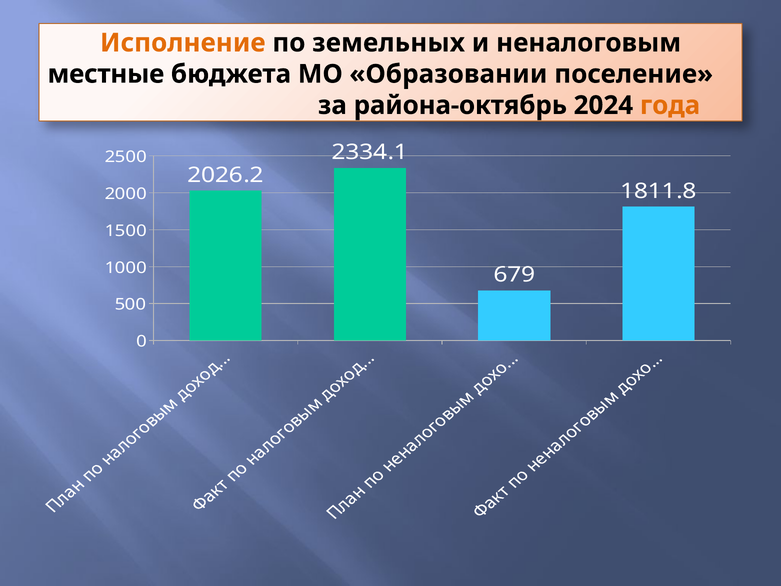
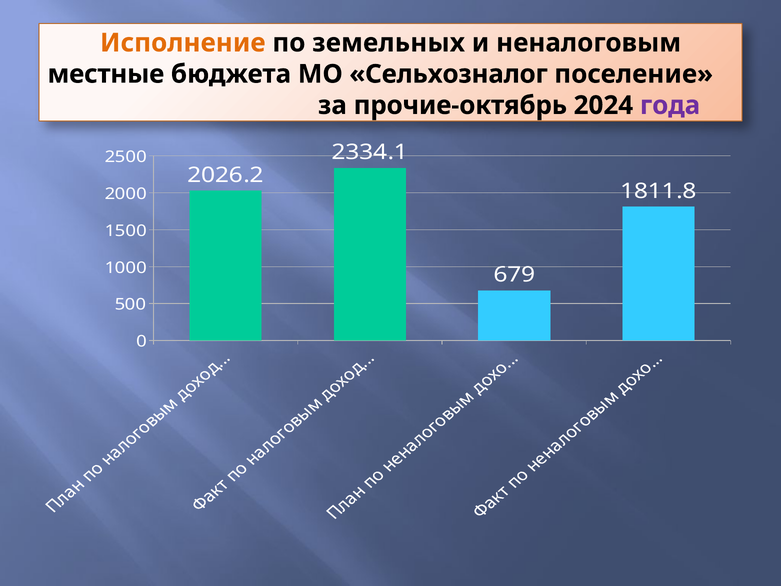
Образовании: Образовании -> Сельхозналог (449, 74)
района-октябрь: района-октябрь -> прочие-октябрь (460, 105)
года colour: orange -> purple (670, 105)
